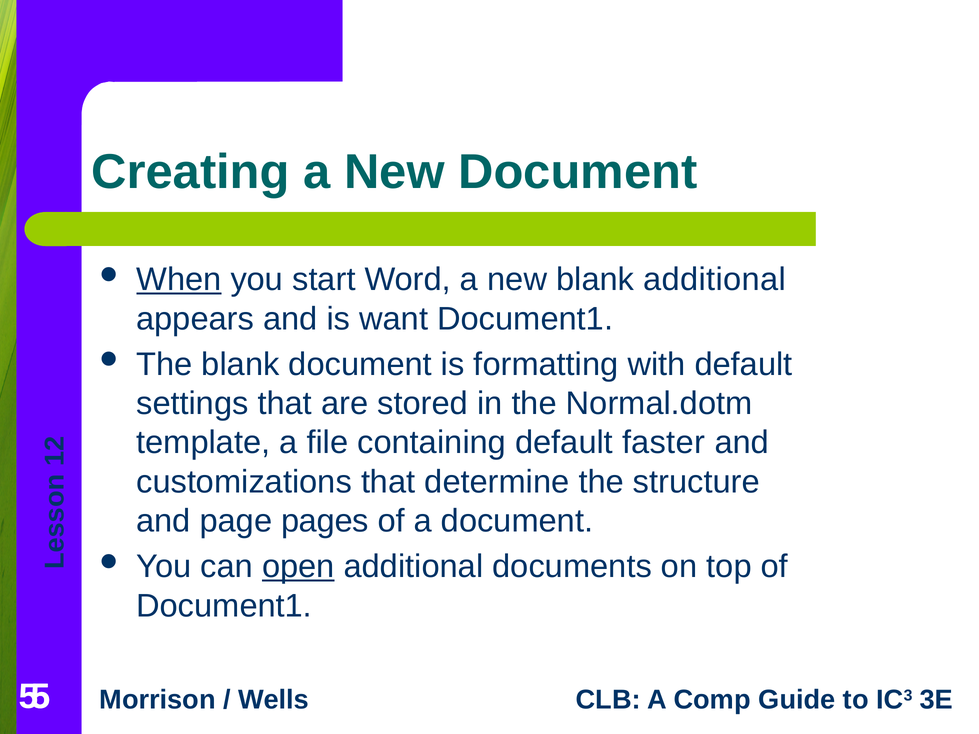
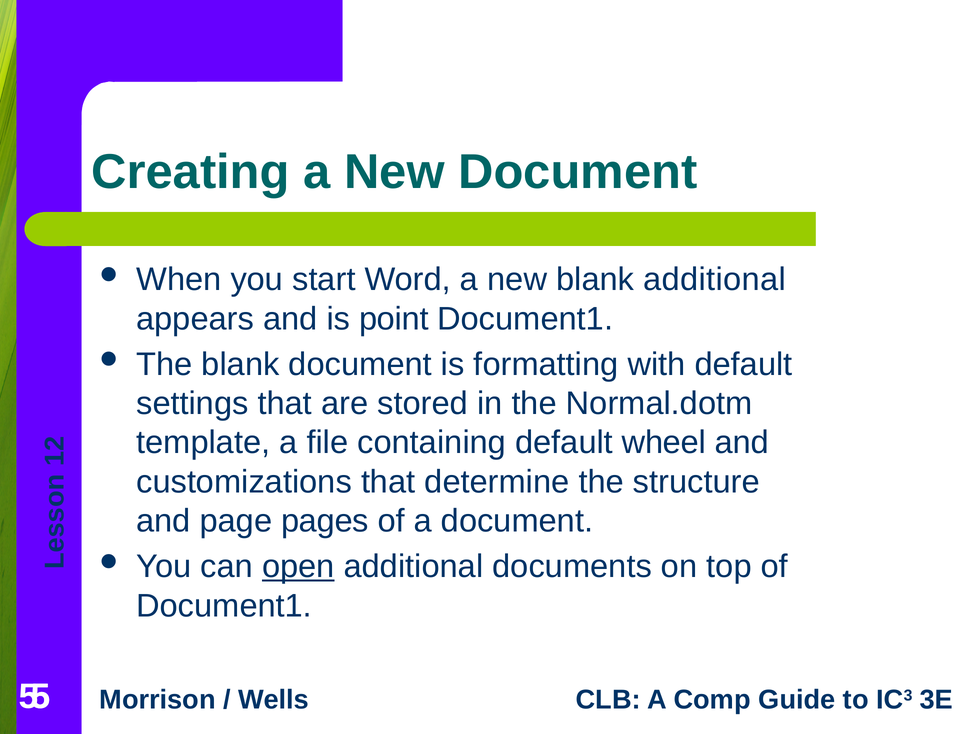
When underline: present -> none (179, 280)
want: want -> point (394, 319)
faster: faster -> wheel (664, 443)
